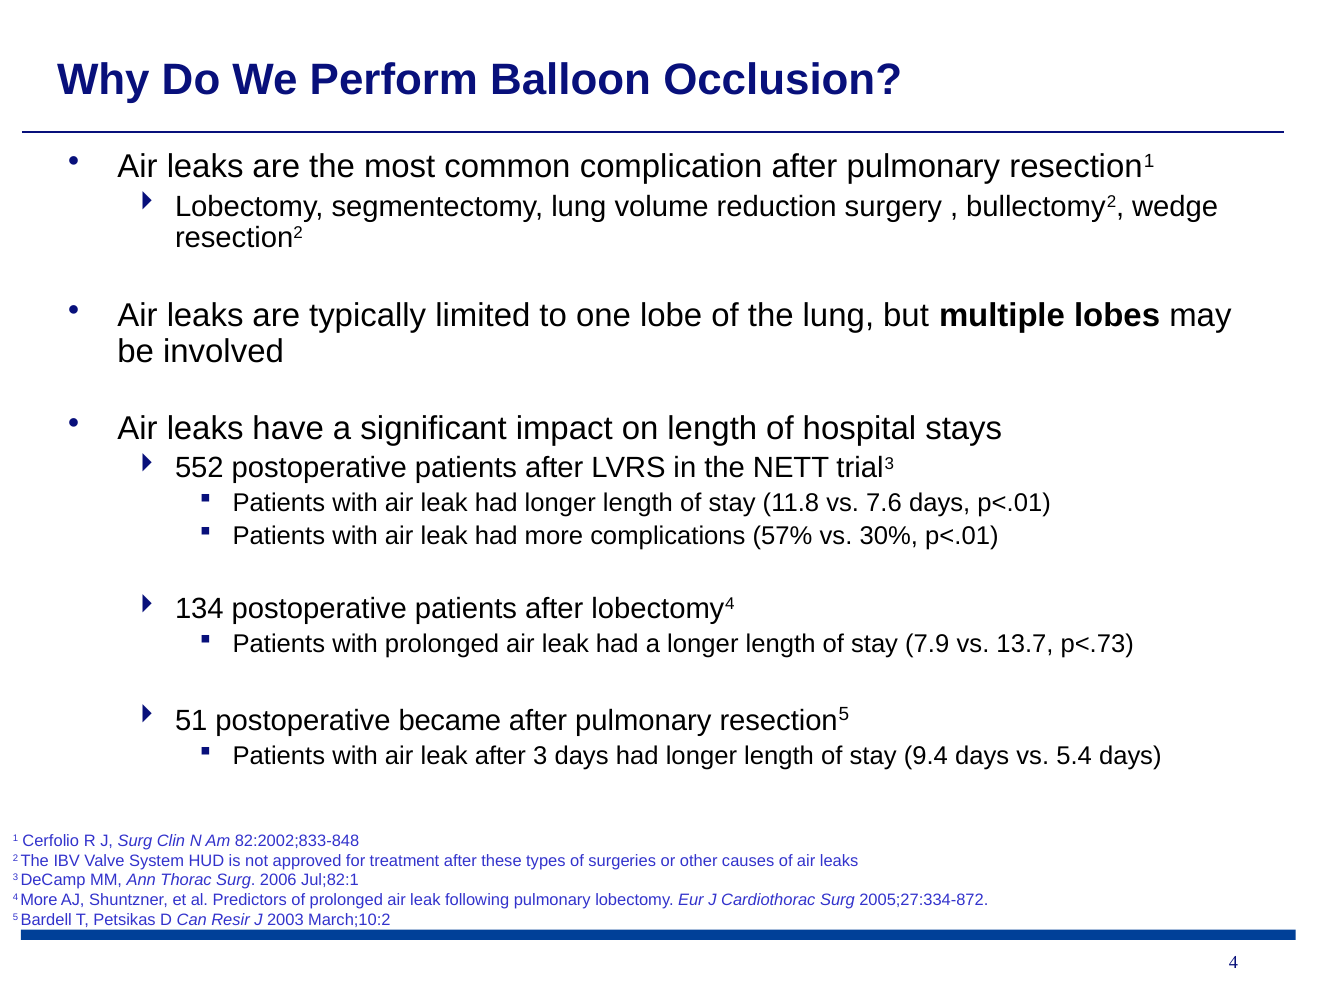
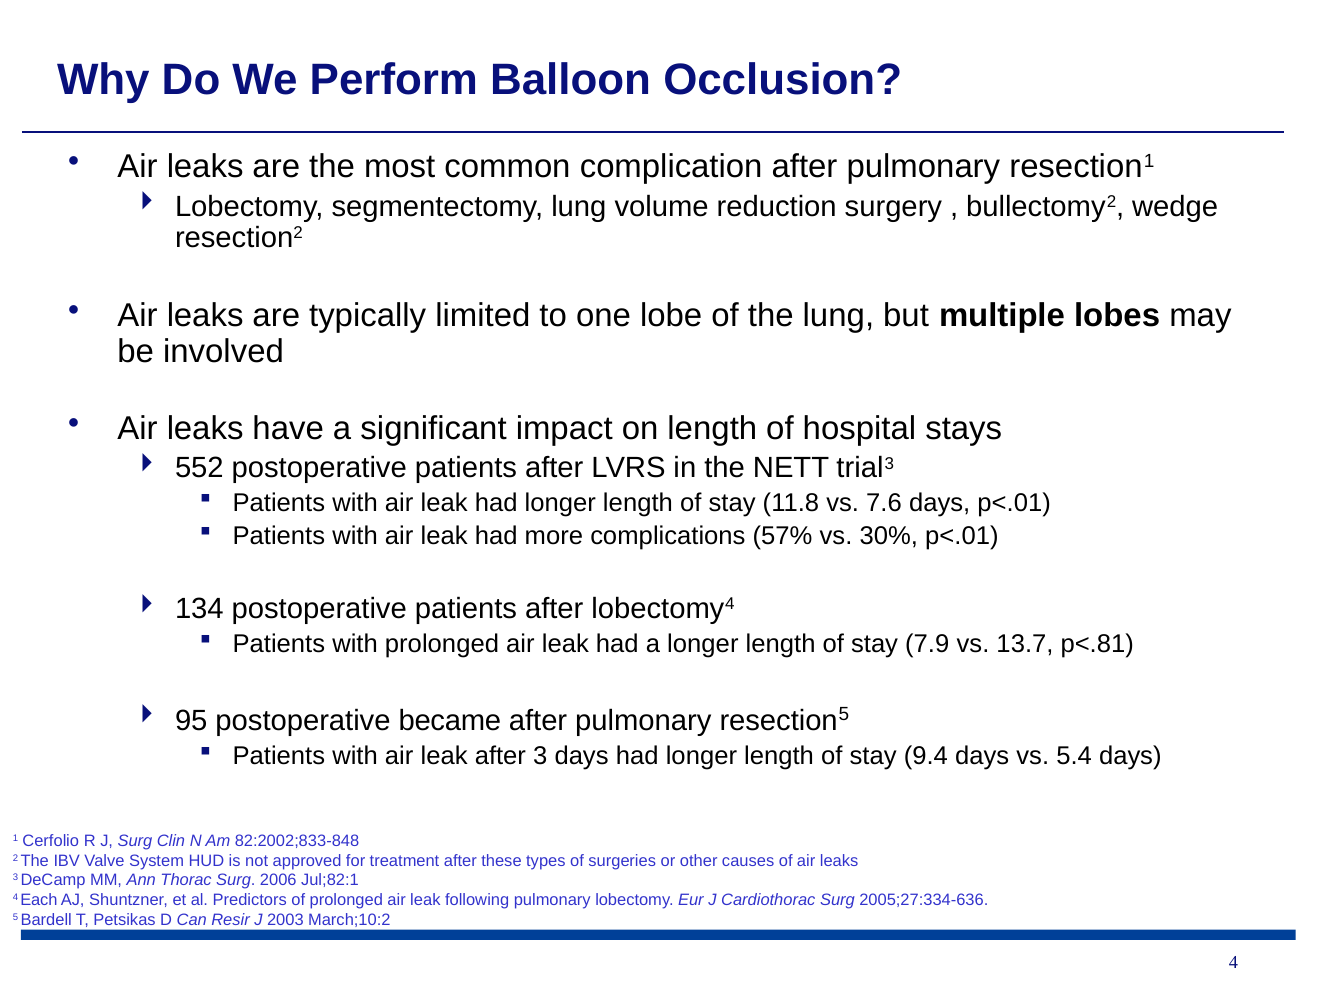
p<.73: p<.73 -> p<.81 (1097, 643)
51: 51 -> 95 (191, 720)
4 More: More -> Each (39, 900)
2005;27:334-872: 2005;27:334-872 -> 2005;27:334-636 (924, 900)
